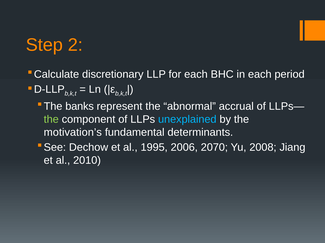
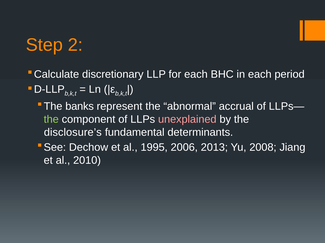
unexplained colour: light blue -> pink (187, 120)
motivation’s: motivation’s -> disclosure’s (73, 133)
2070: 2070 -> 2013 (214, 148)
